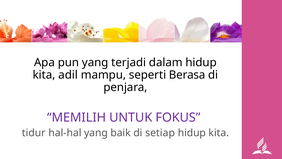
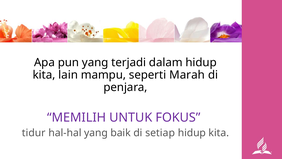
adil: adil -> lain (68, 75)
Berasa: Berasa -> Marah (187, 75)
